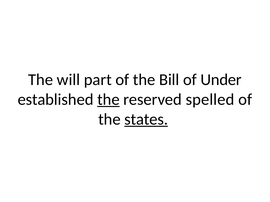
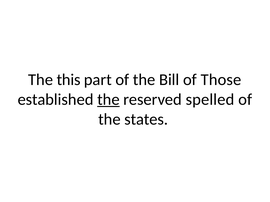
will: will -> this (69, 80)
Under: Under -> Those (221, 80)
states underline: present -> none (146, 119)
